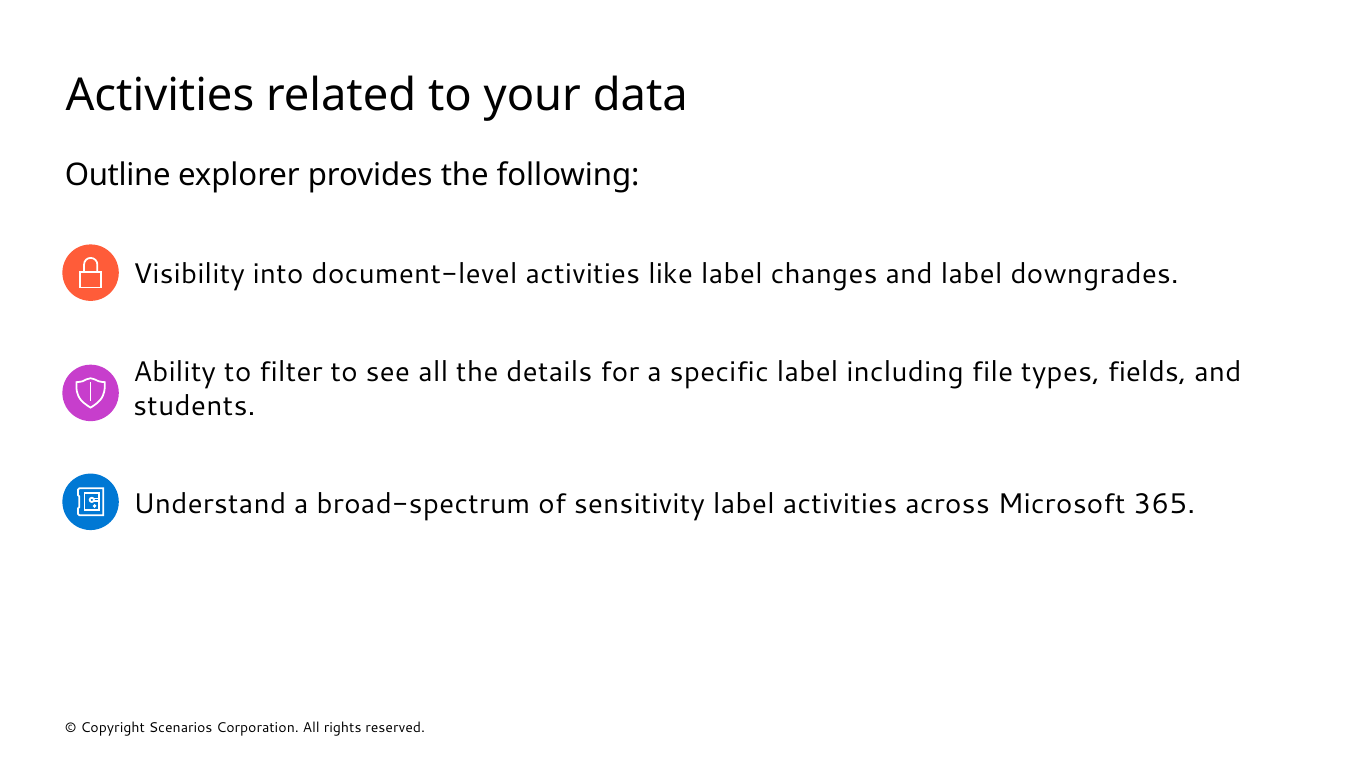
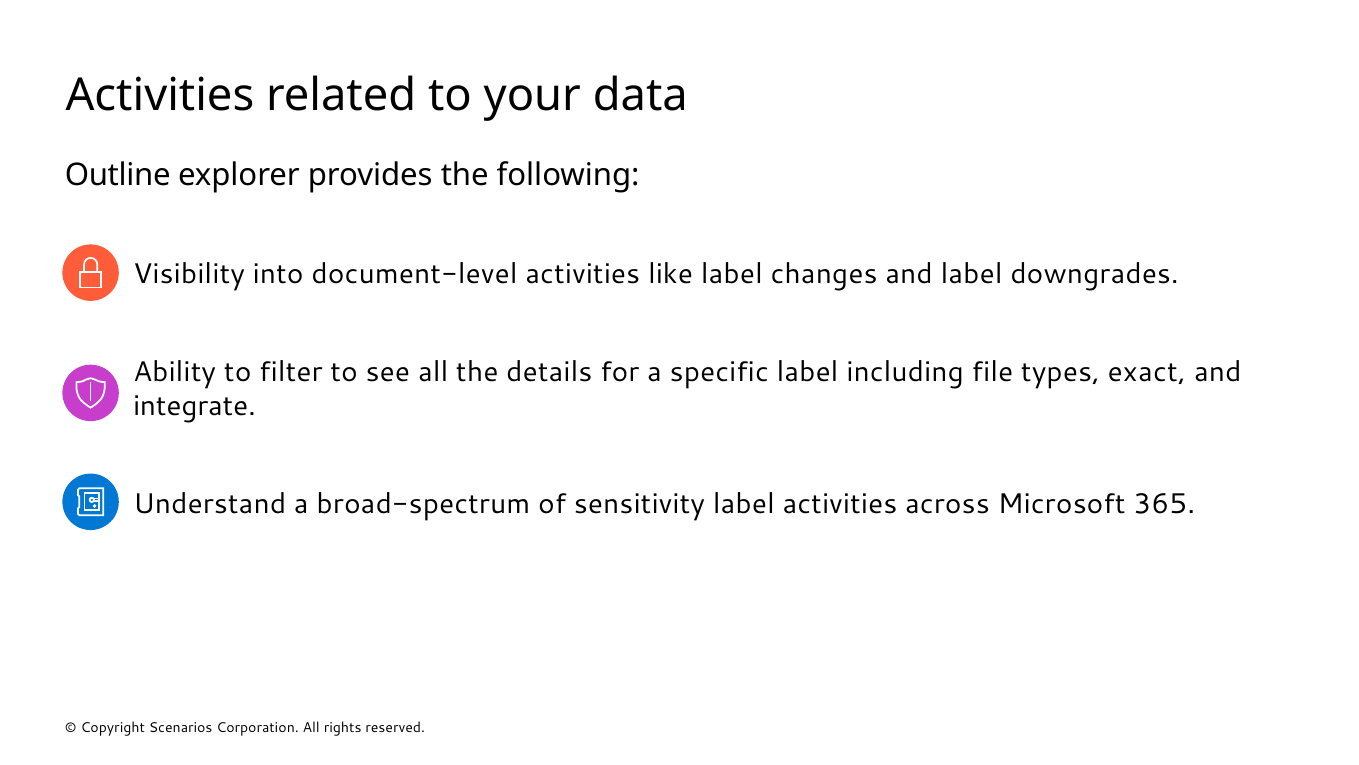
fields: fields -> exact (1147, 372)
students: students -> integrate (195, 406)
